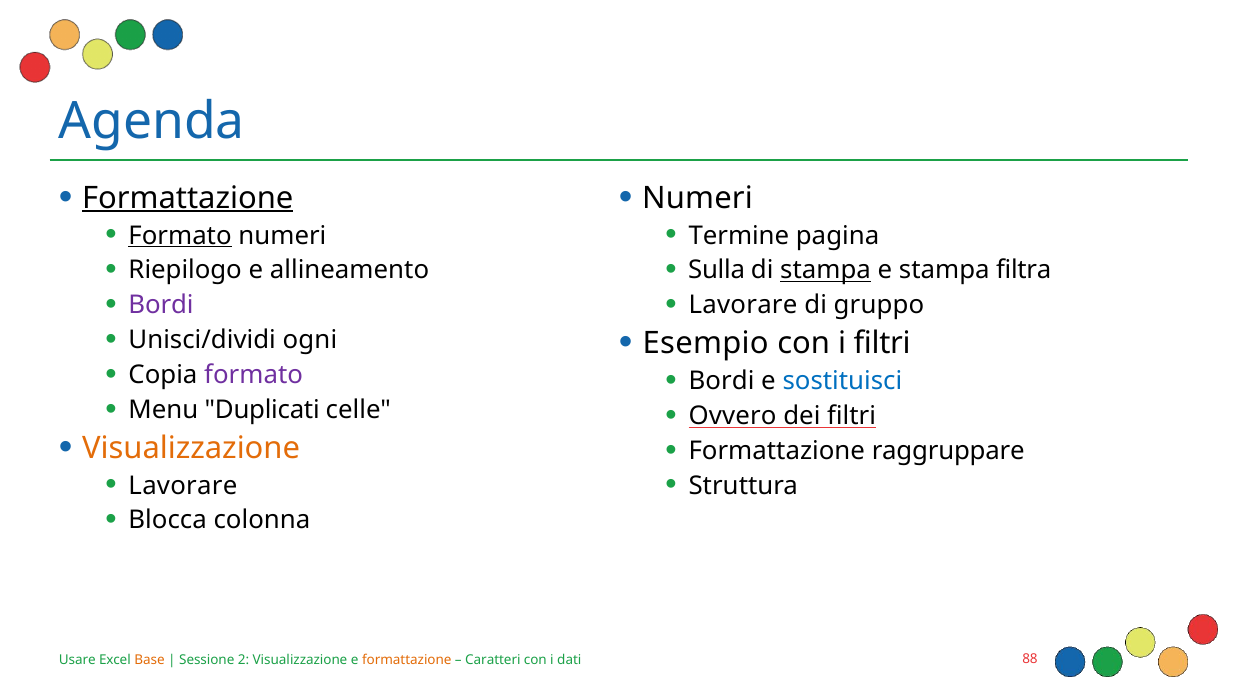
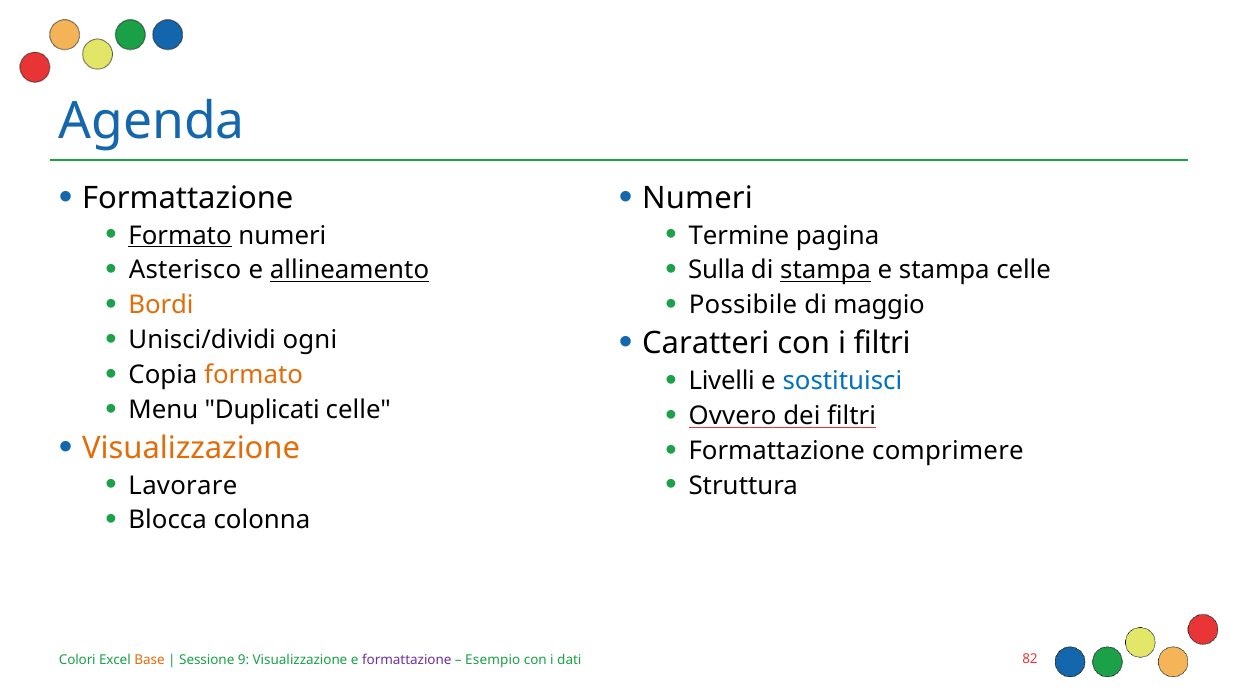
Formattazione underline: present -> none (188, 198)
Riepilogo: Riepilogo -> Asterisco (185, 271)
allineamento underline: none -> present (350, 271)
stampa filtra: filtra -> celle (1024, 271)
Bordi colour: purple -> orange (161, 305)
Lavorare: Lavorare -> Possibile (743, 305)
gruppo: gruppo -> maggio (879, 305)
Esempio: Esempio -> Caratteri (706, 344)
formato colour: purple -> orange (254, 375)
Bordi: Bordi -> Livelli (722, 381)
raggruppare: raggruppare -> comprimere (948, 451)
Usare: Usare -> Colori (77, 660)
2: 2 -> 9 (244, 660)
formattazione colour: orange -> purple (407, 660)
Caratteri: Caratteri -> Esempio (493, 660)
88: 88 -> 82 (1030, 659)
